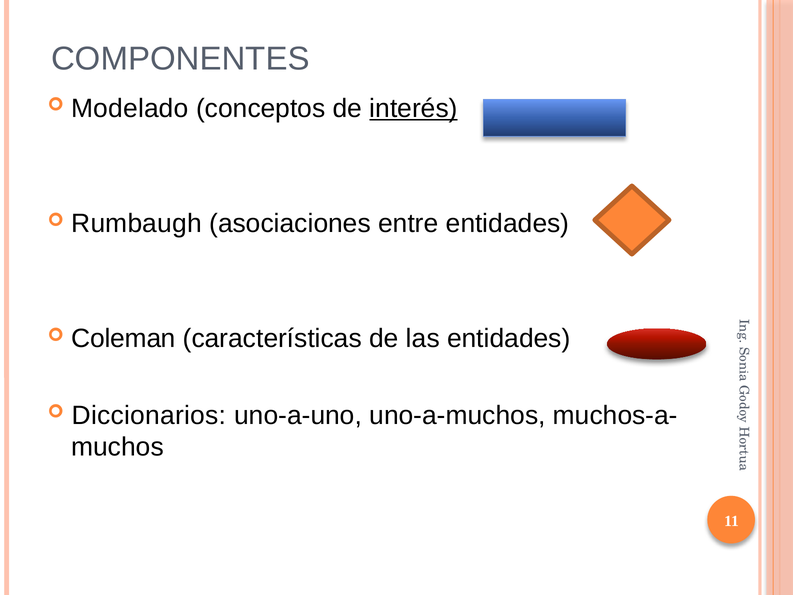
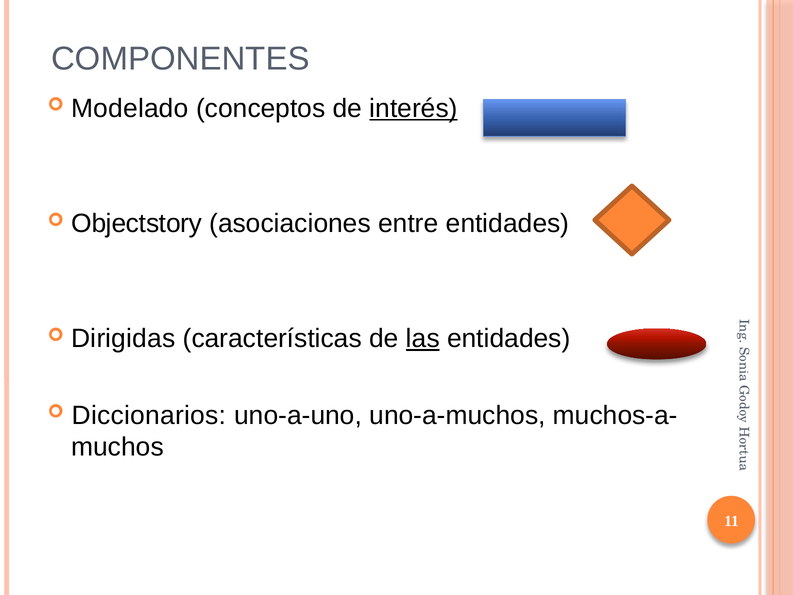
Rumbaugh: Rumbaugh -> Objectstory (137, 223)
Coleman: Coleman -> Dirigidas (123, 338)
las underline: none -> present (423, 338)
